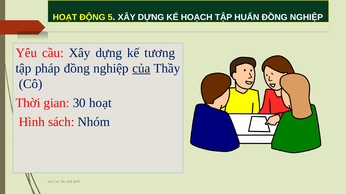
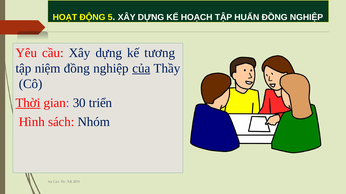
pháp: pháp -> niệm (48, 68)
Thời underline: none -> present (28, 103)
30 hoạt: hoạt -> triển (101, 103)
